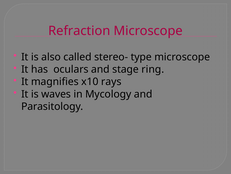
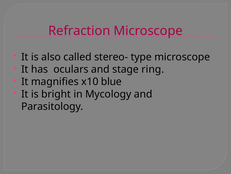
rays: rays -> blue (111, 81)
waves: waves -> bright (56, 94)
